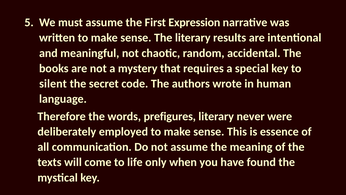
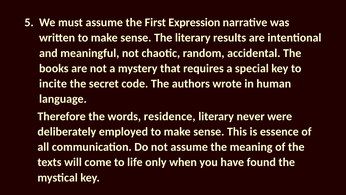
silent: silent -> incite (53, 84)
prefigures: prefigures -> residence (170, 116)
